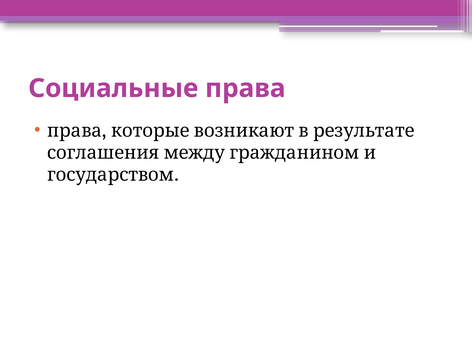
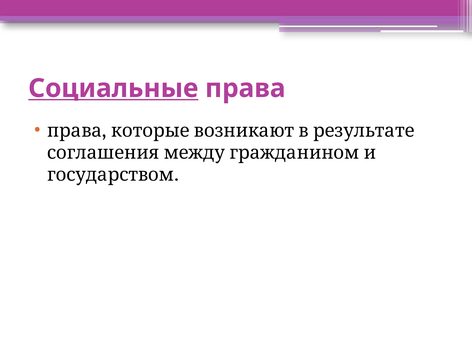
Социальные underline: none -> present (113, 88)
